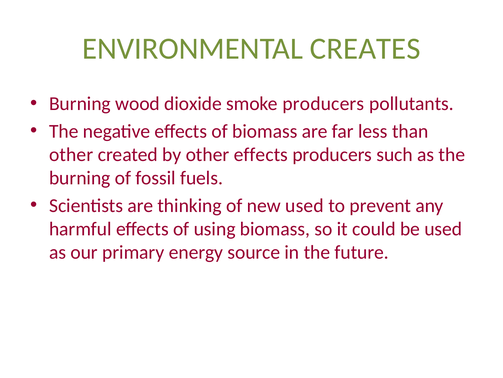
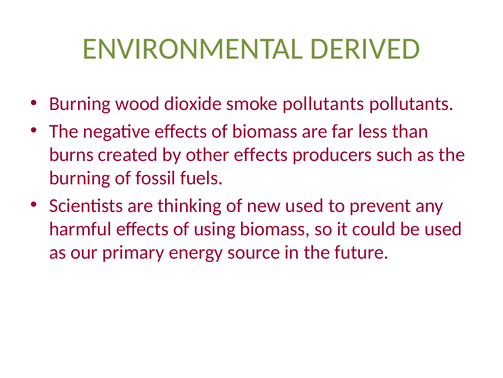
CREATES: CREATES -> DERIVED (365, 49)
smoke producers: producers -> pollutants (323, 104)
other: other -> burns (71, 154)
